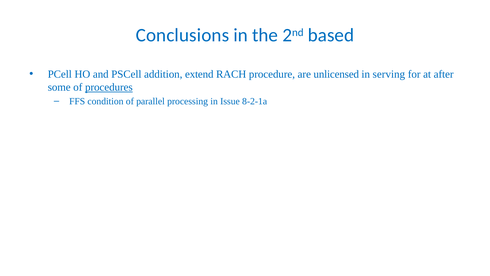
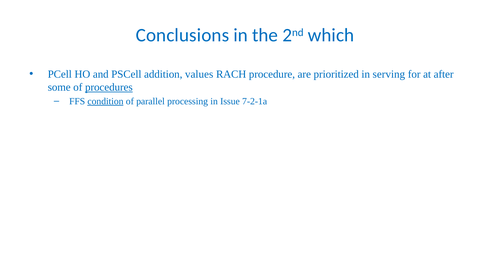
based: based -> which (331, 35)
extend: extend -> values (199, 74)
unlicensed: unlicensed -> prioritized (336, 74)
condition underline: none -> present (105, 101)
8-2-1a: 8-2-1a -> 7-2-1a (255, 101)
